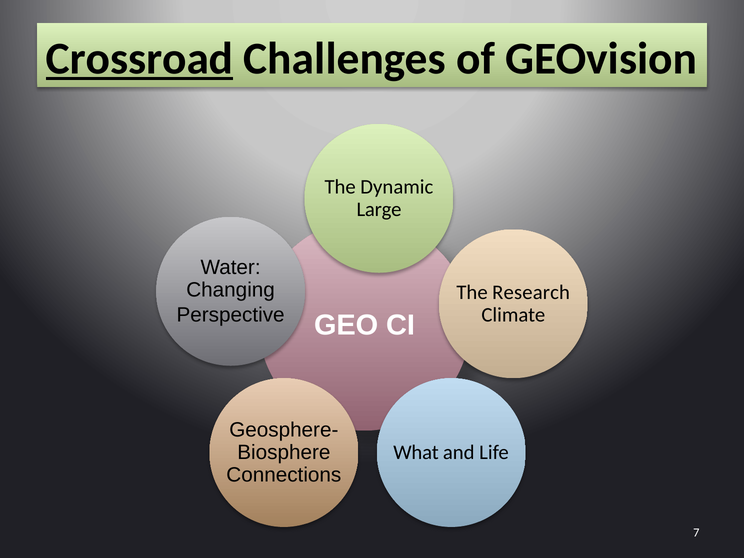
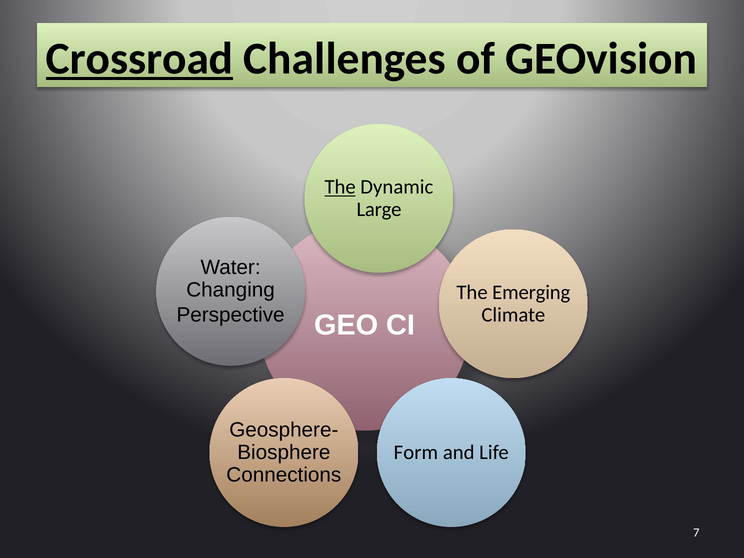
The underline: none -> present (340, 187)
Research: Research -> Emerging (531, 293)
What: What -> Form (416, 452)
